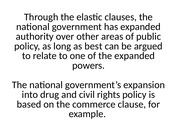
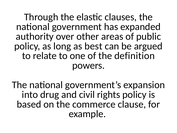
the expanded: expanded -> definition (135, 56)
